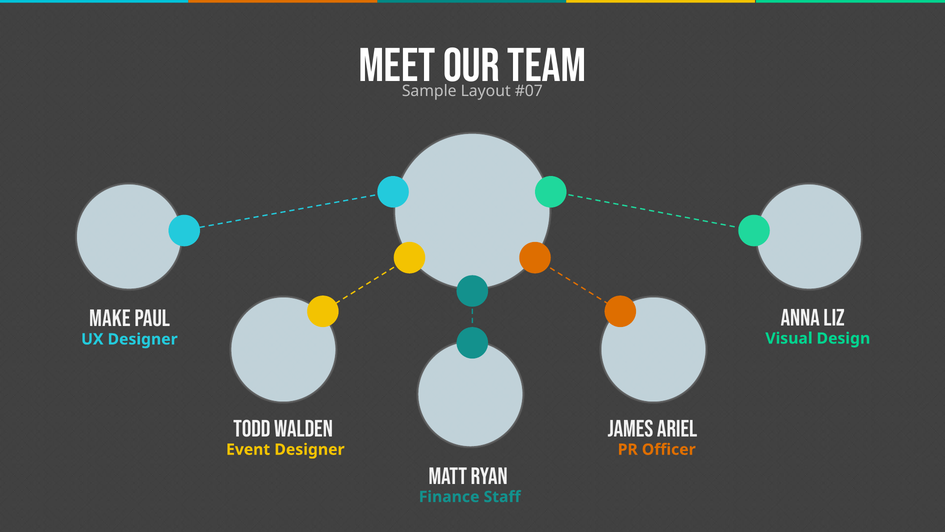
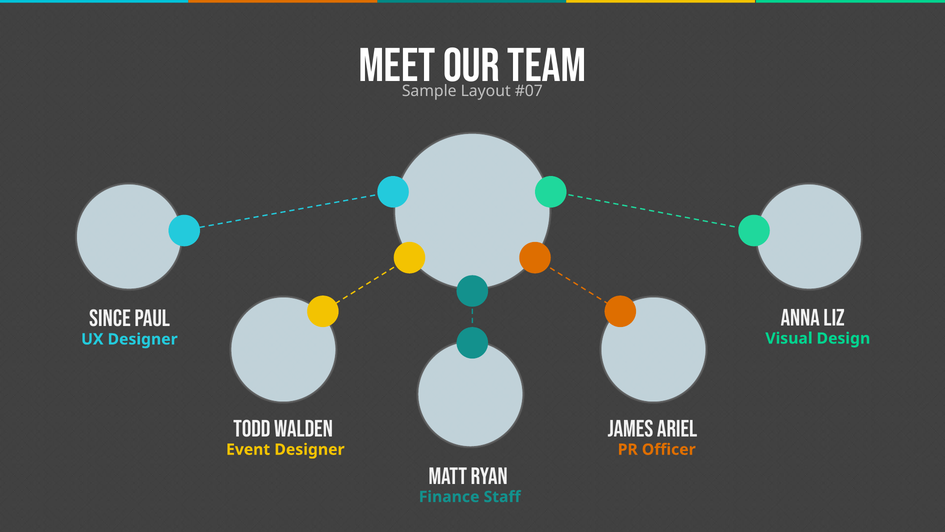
MAKE: MAKE -> SINCE (110, 318)
